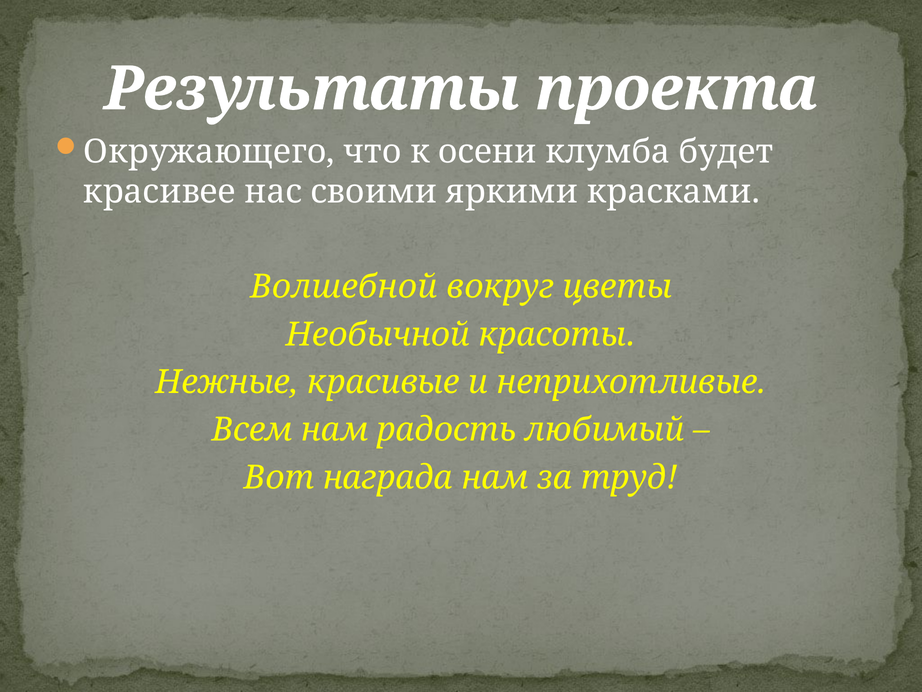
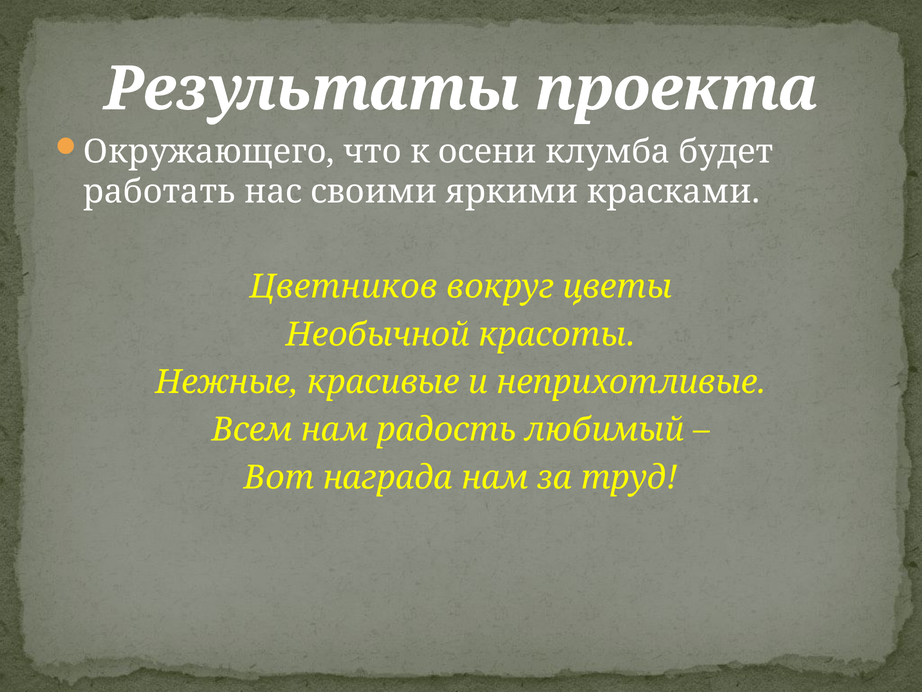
красивее: красивее -> работать (159, 191)
Волшебной: Волшебной -> Цветников (344, 287)
